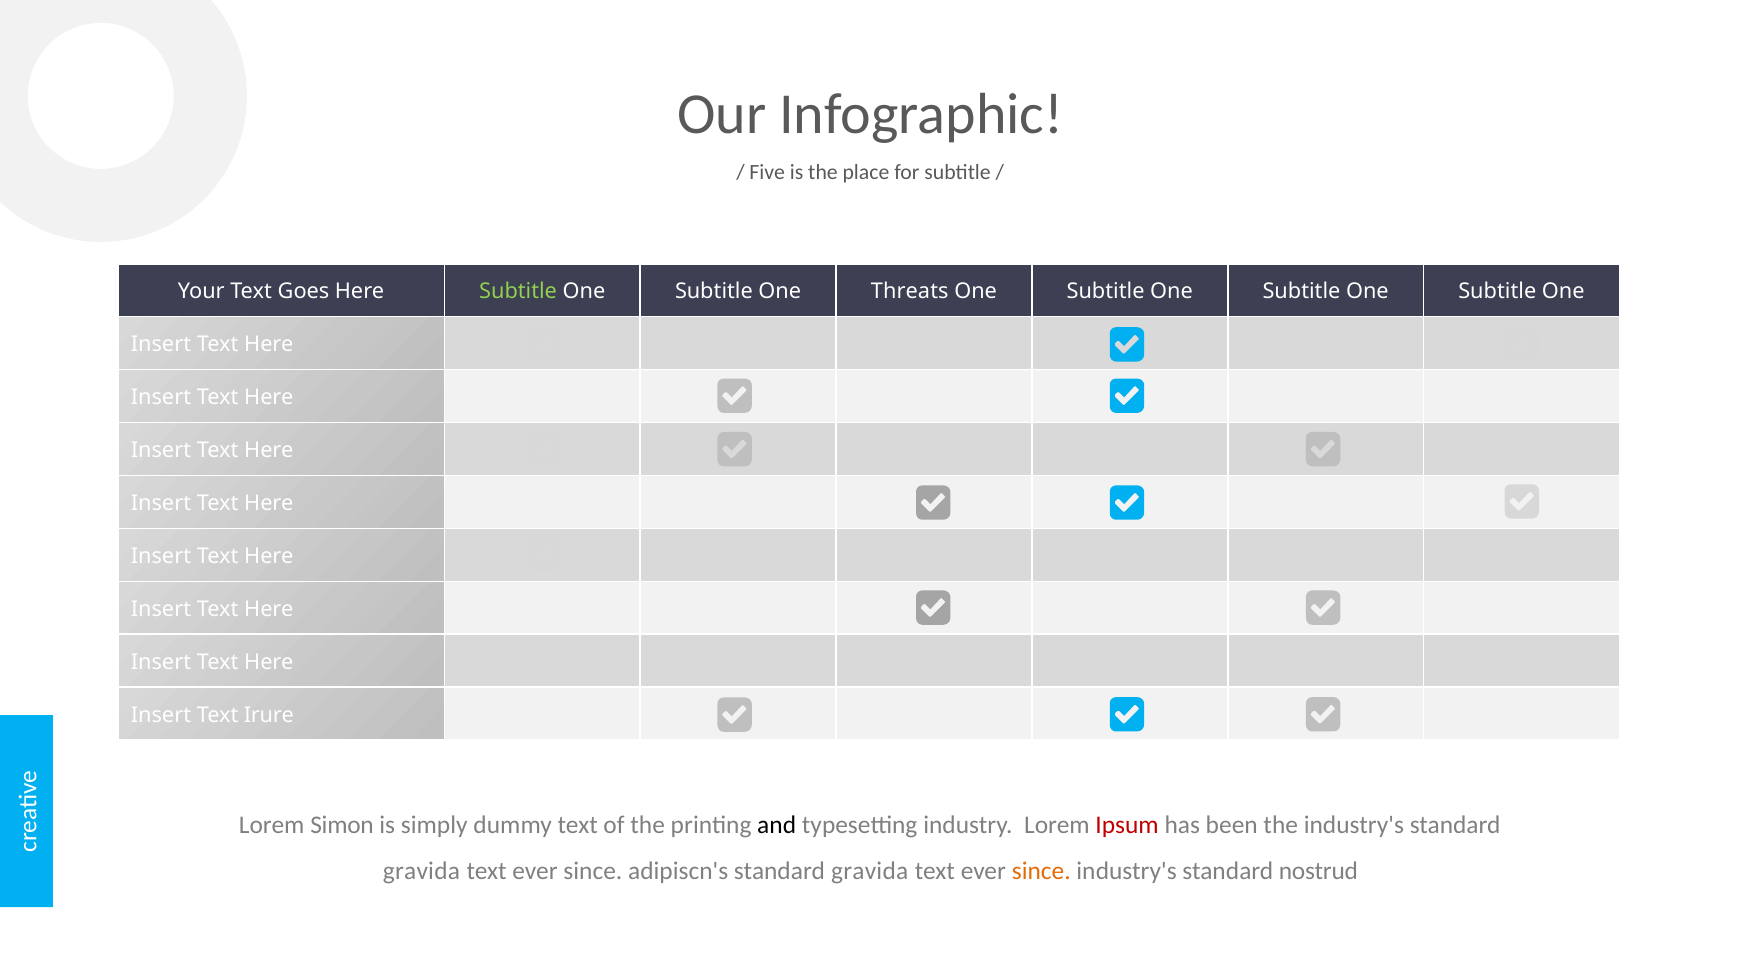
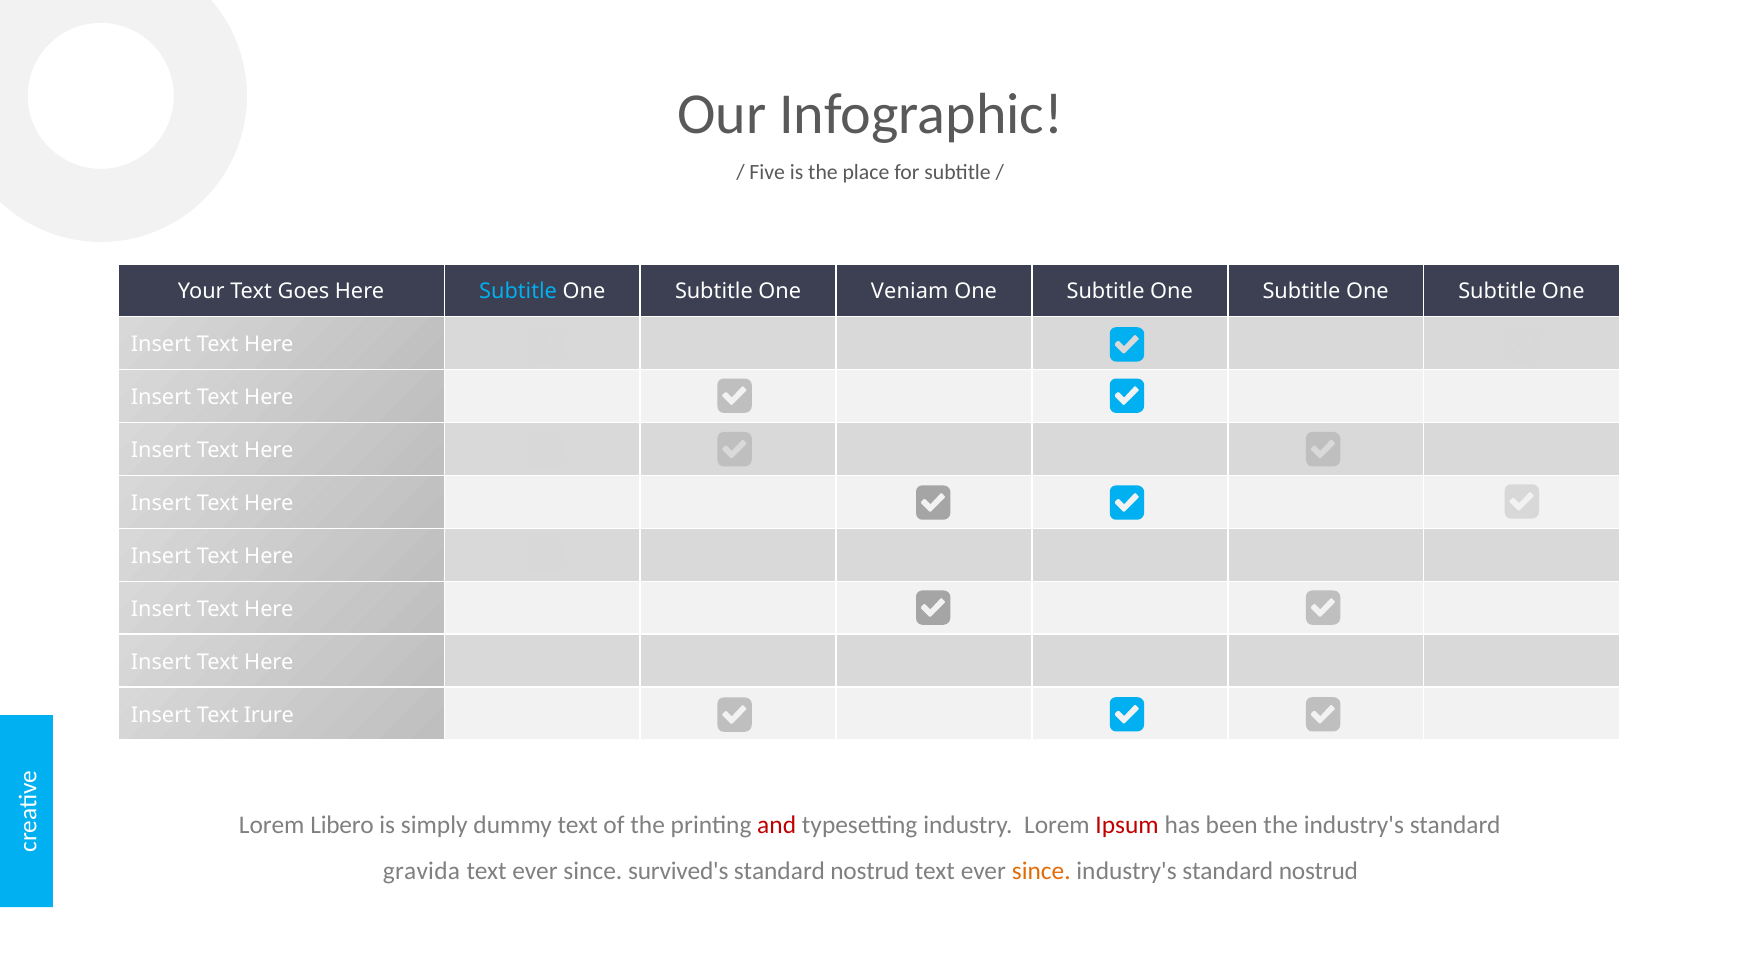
Subtitle colour: light green -> light blue (518, 292)
Threats: Threats -> Veniam (910, 292)
Simon: Simon -> Libero (342, 825)
and colour: black -> red (777, 825)
adipiscn's: adipiscn's -> survived's (678, 871)
gravida: gravida -> nostrud (870, 871)
